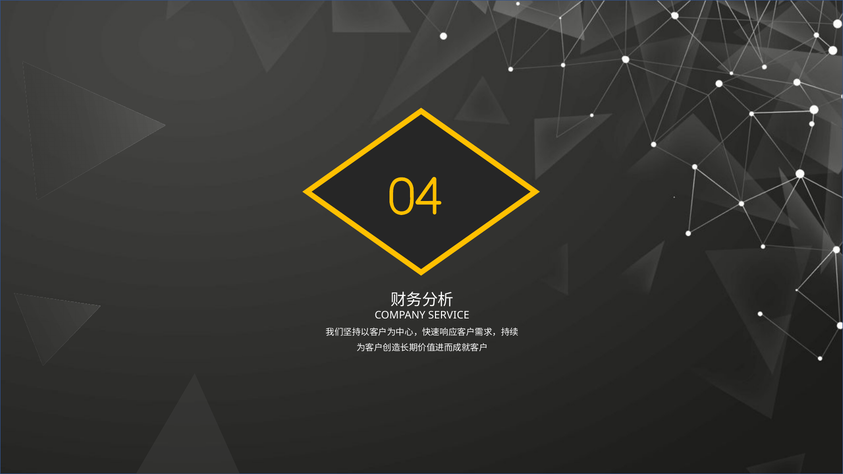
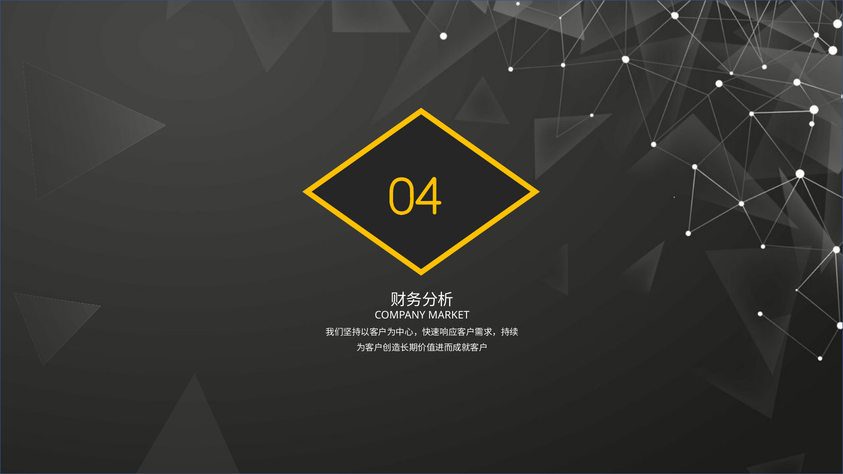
SERVICE: SERVICE -> MARKET (449, 316)
